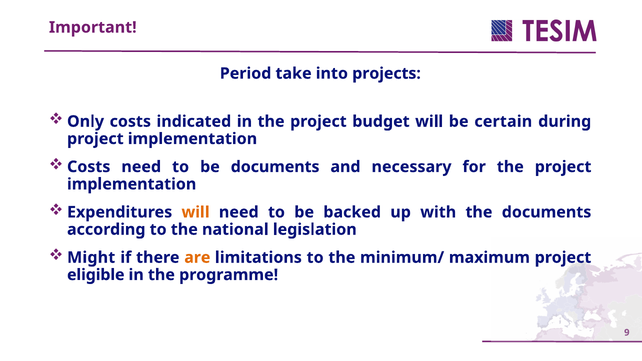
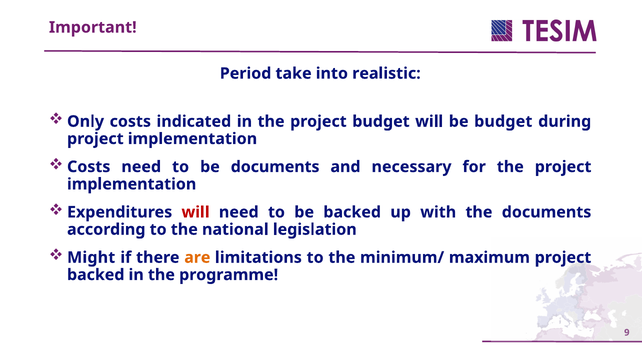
projects: projects -> realistic (386, 73)
be certain: certain -> budget (503, 122)
will colour: orange -> red (196, 212)
eligible: eligible -> backed (96, 275)
